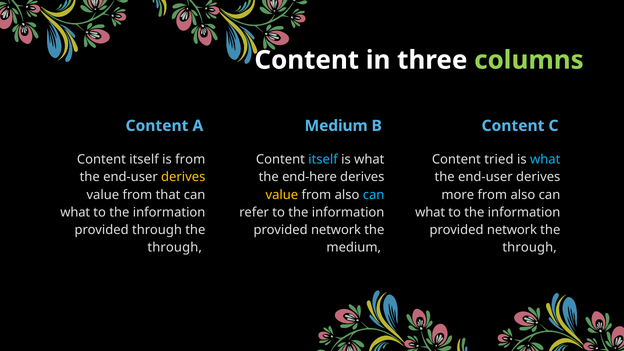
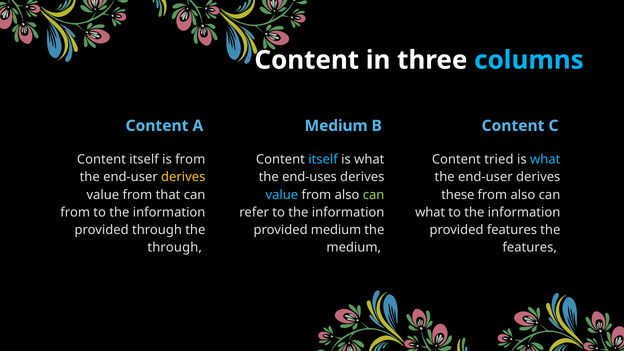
columns colour: light green -> light blue (529, 60)
end-here: end-here -> end-uses (310, 177)
value colour: yellow -> light blue (282, 195)
can colour: light blue -> light green (374, 195)
more: more -> these (458, 195)
what: what -> from (75, 212)
network: network -> medium (336, 230)
network: network -> features (512, 230)
through: through -> features (530, 247)
